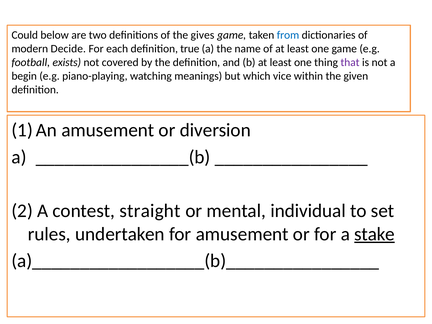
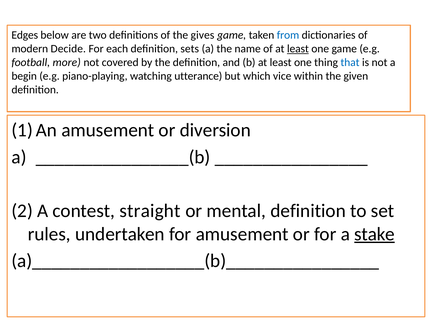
Could: Could -> Edges (25, 35)
true: true -> sets (190, 49)
least underline: none -> present (298, 49)
exists: exists -> more (67, 62)
that colour: purple -> blue (350, 62)
meanings: meanings -> utterance (198, 76)
mental individual: individual -> definition (308, 211)
